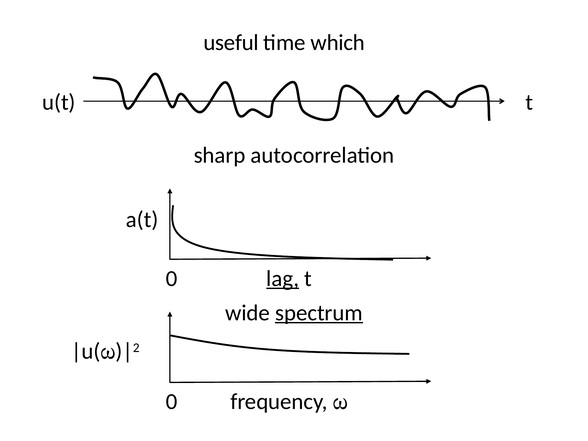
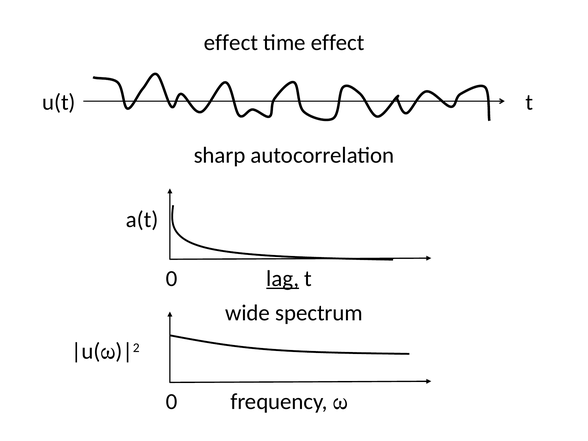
useful: useful -> effect (231, 43)
time which: which -> effect (338, 43)
spectrum underline: present -> none (319, 313)
